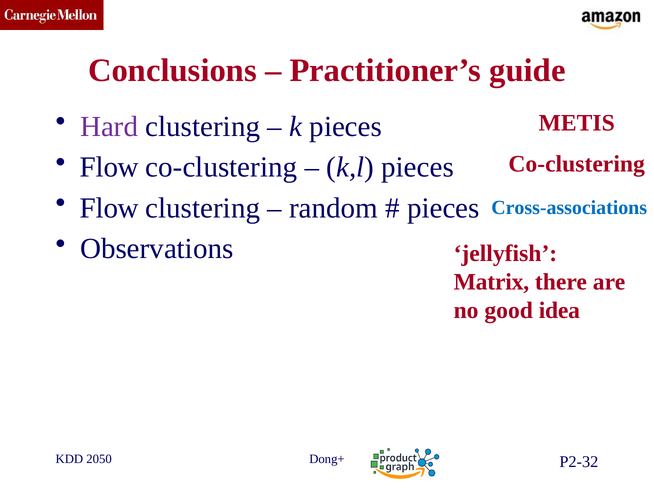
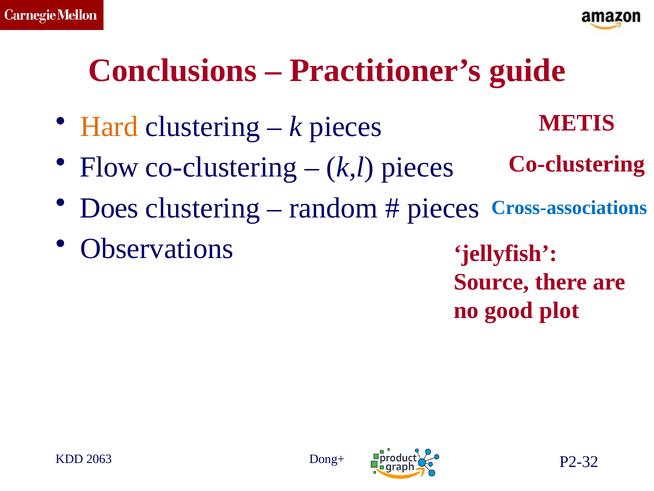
Hard colour: purple -> orange (109, 126)
Flow: Flow -> Does (109, 208)
Matrix: Matrix -> Source (491, 282)
idea: idea -> plot (559, 310)
2050: 2050 -> 2063 (99, 459)
